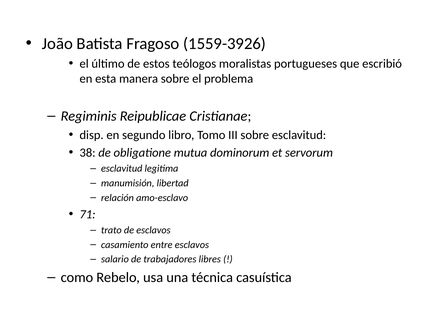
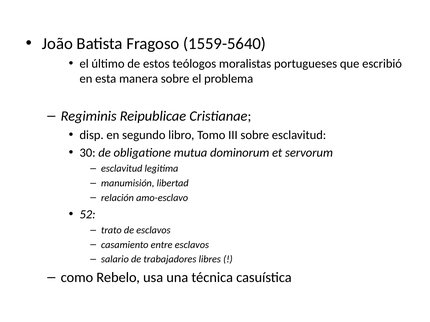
1559-3926: 1559-3926 -> 1559-5640 (225, 44)
38: 38 -> 30 (88, 153)
71: 71 -> 52 (88, 215)
